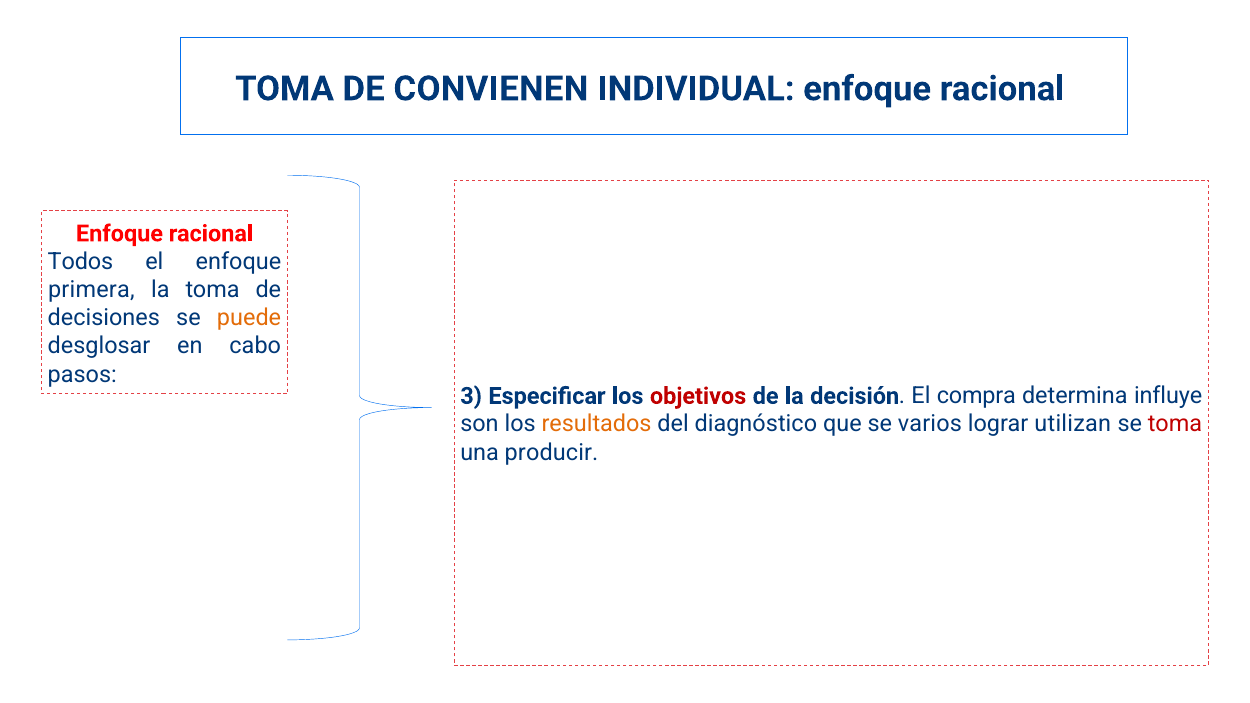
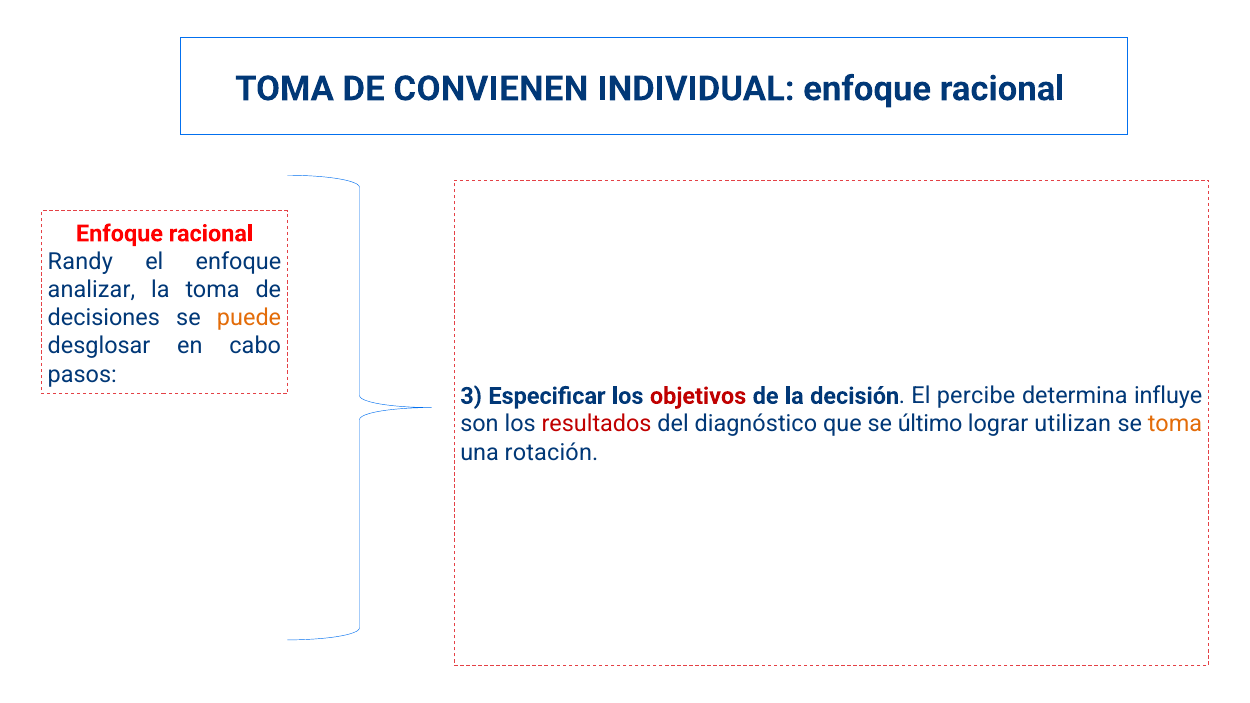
Todos: Todos -> Randy (80, 262)
primera: primera -> analizar (91, 290)
compra: compra -> percibe (976, 396)
resultados colour: orange -> red (597, 424)
varios: varios -> último (930, 424)
toma colour: red -> orange (1175, 424)
producir: producir -> rotación (552, 452)
